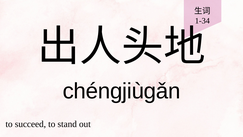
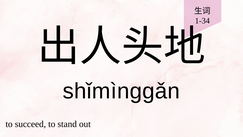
chéngjiùgǎn: chéngjiùgǎn -> shǐmìnggǎn (121, 91)
